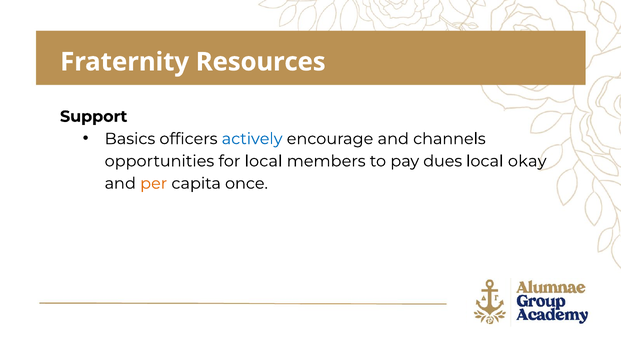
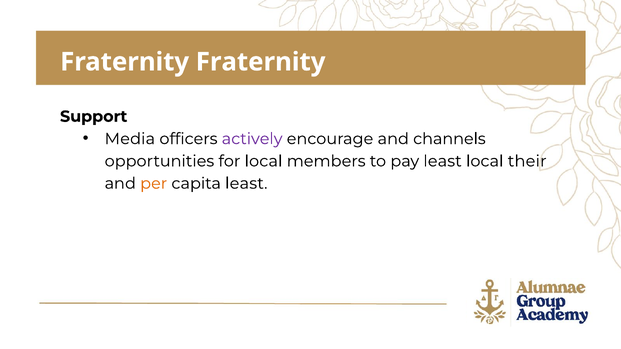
Fraternity Resources: Resources -> Fraternity (261, 62)
Basics: Basics -> Media (130, 139)
actively colour: blue -> purple (252, 139)
pay dues: dues -> least (443, 161)
okay: okay -> their (527, 161)
capita once: once -> least (246, 184)
